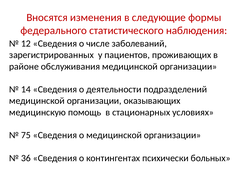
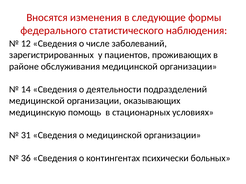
75: 75 -> 31 (26, 136)
